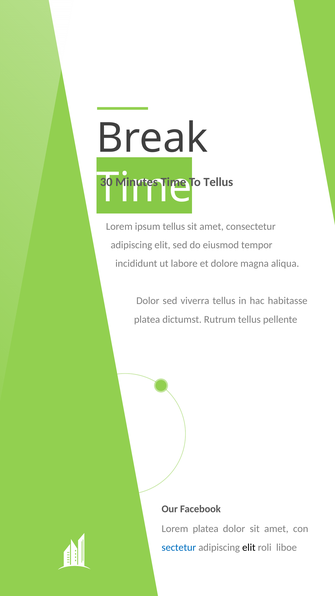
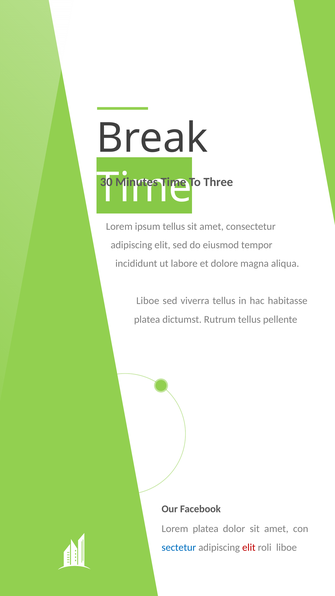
To Tellus: Tellus -> Three (218, 182)
Dolor: Dolor -> Liboe (148, 301)
elit colour: black -> red (249, 547)
